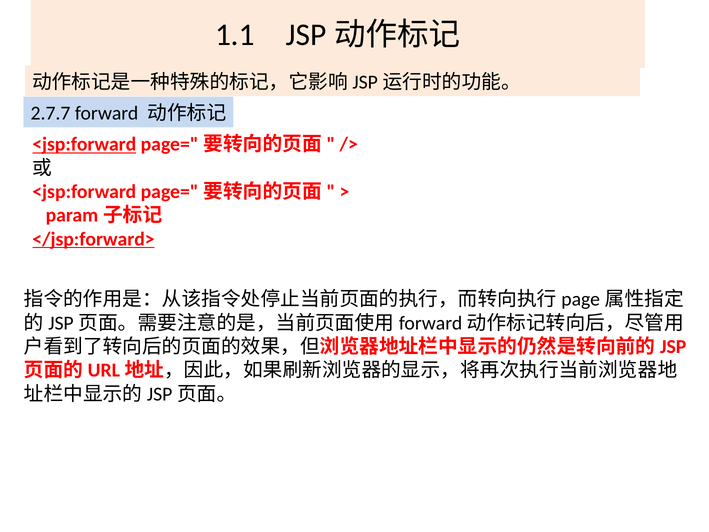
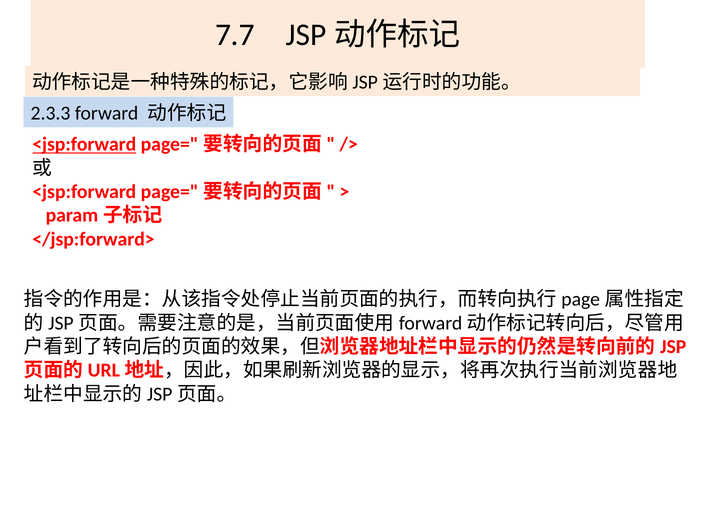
1.1: 1.1 -> 7.7 (235, 35)
2.7.7: 2.7.7 -> 2.3.3 (50, 113)
</jsp:forward> underline: present -> none (93, 239)
